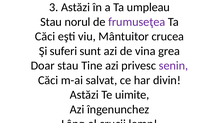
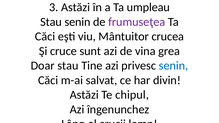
Stau norul: norul -> senin (78, 22)
suferi: suferi -> cruce (63, 51)
senin colour: purple -> blue (173, 66)
uimite: uimite -> chipul (132, 95)
